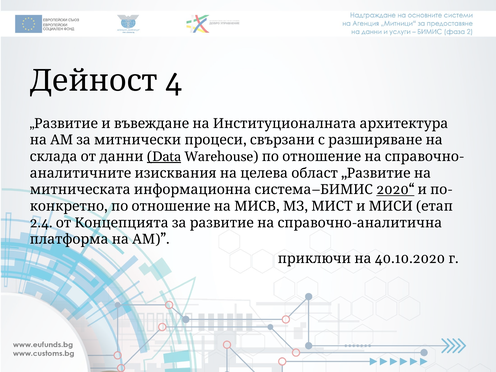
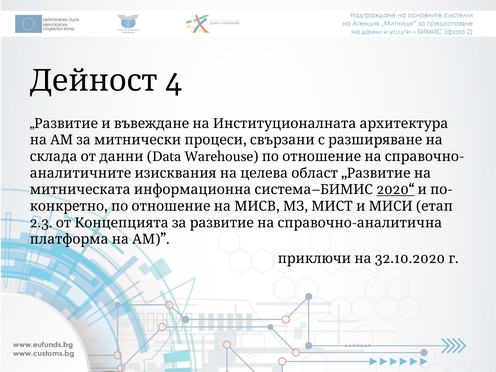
Data underline: present -> none (164, 157)
2.4: 2.4 -> 2.3 (41, 223)
40.10.2020: 40.10.2020 -> 32.10.2020 (410, 259)
